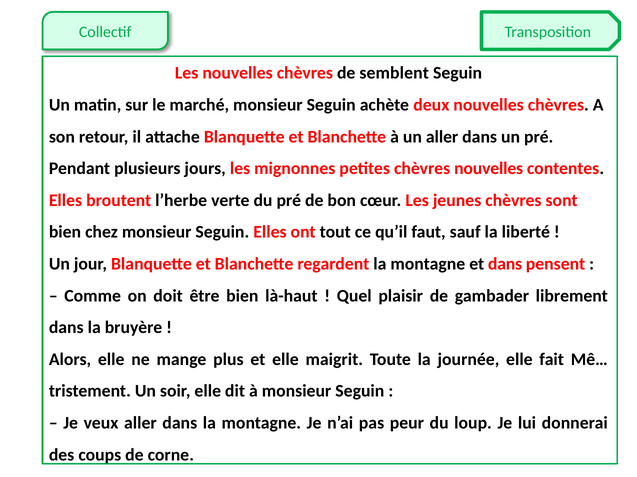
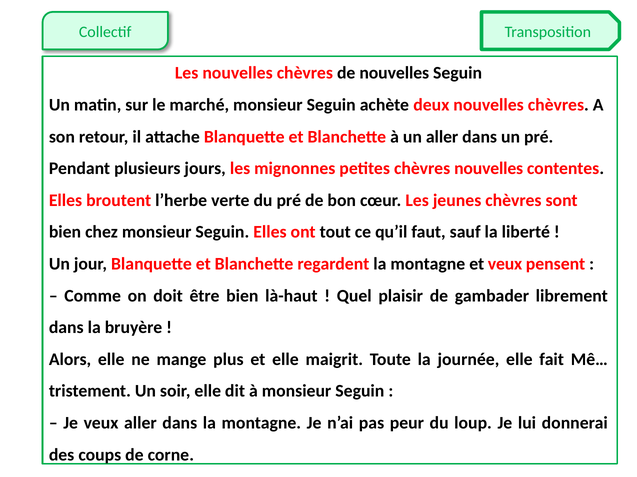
de semblent: semblent -> nouvelles (394, 73)
et dans: dans -> veux (505, 264)
